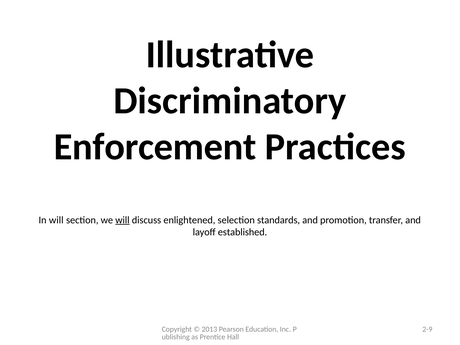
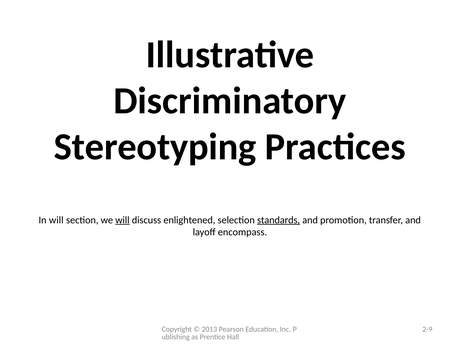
Enforcement: Enforcement -> Stereotyping (155, 147)
standards underline: none -> present (279, 220)
established: established -> encompass (242, 232)
